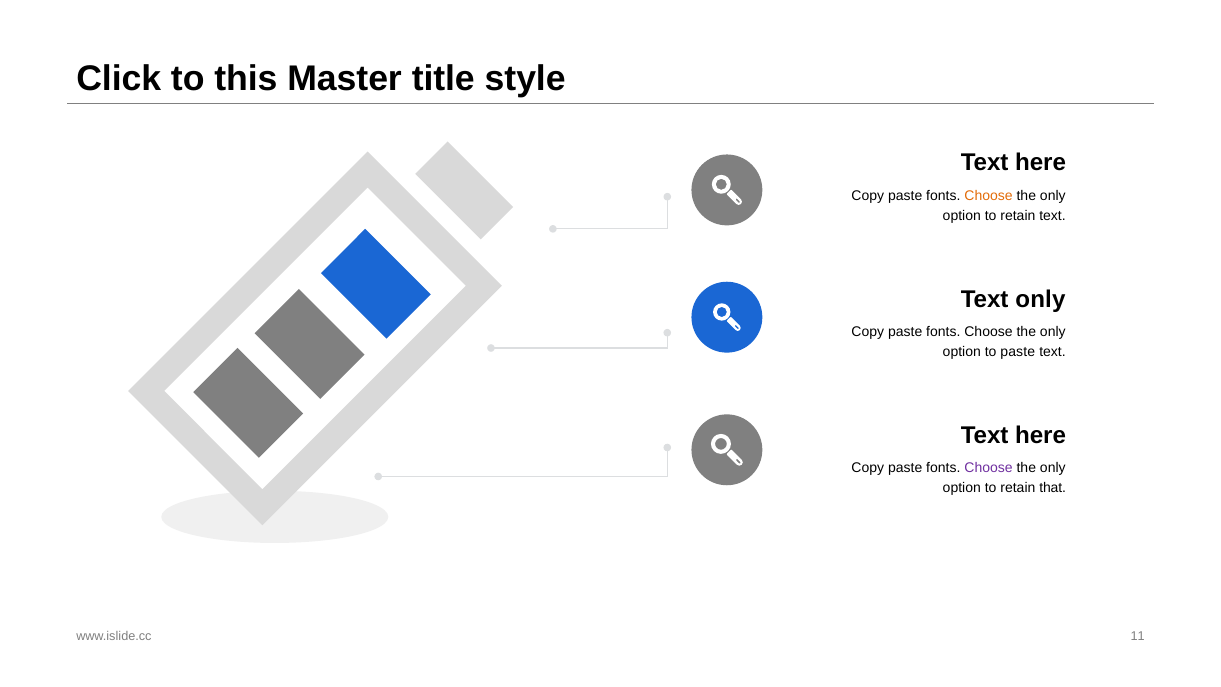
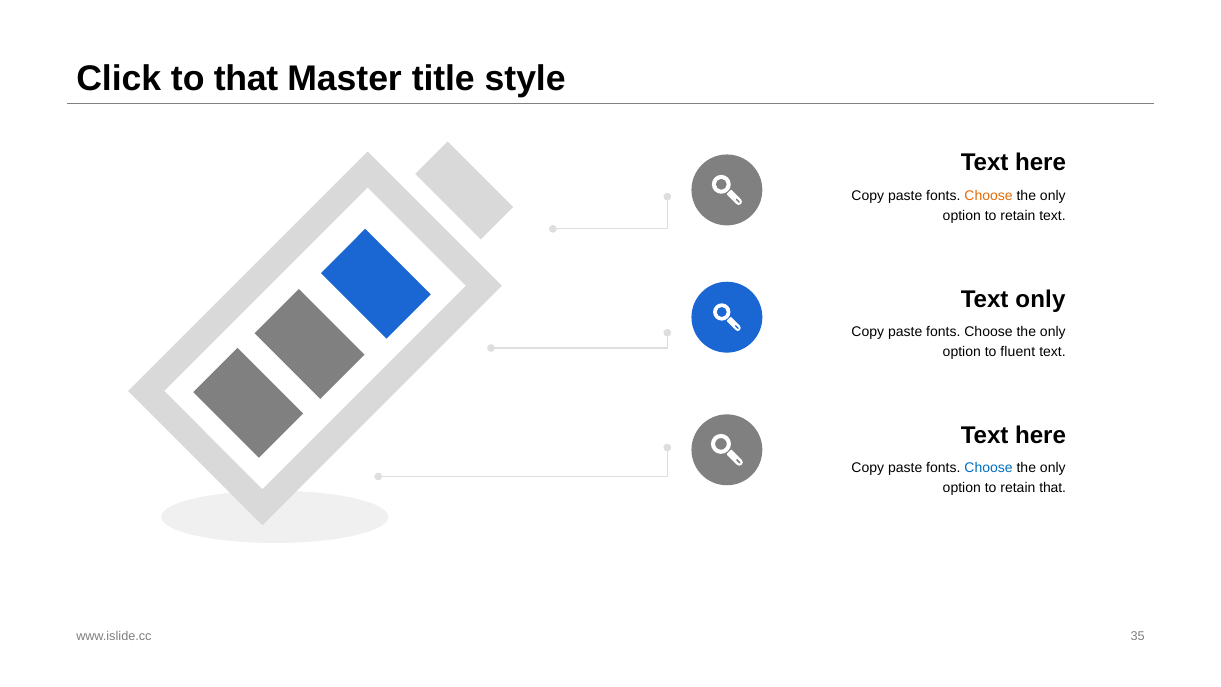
to this: this -> that (246, 79)
to paste: paste -> fluent (1018, 352)
Choose colour: purple -> blue (989, 468)
11: 11 -> 35 (1138, 636)
